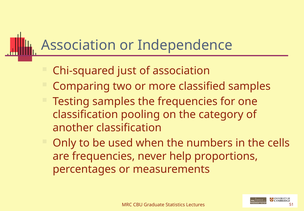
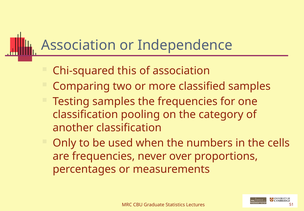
just: just -> this (127, 71)
help: help -> over (180, 156)
